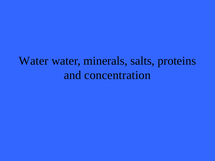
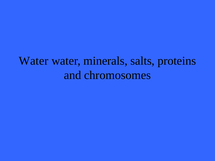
concentration: concentration -> chromosomes (118, 75)
